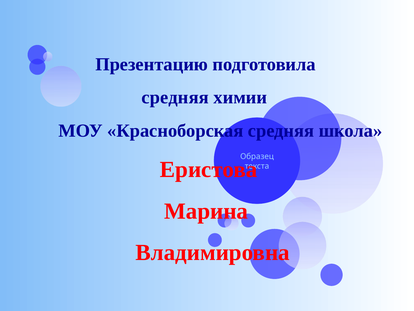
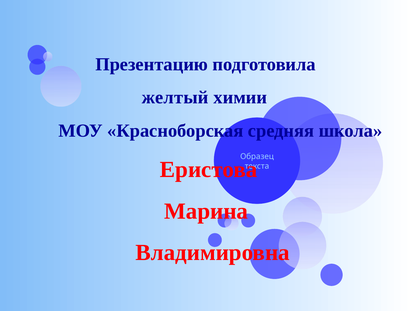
средняя: средняя -> желтый (175, 97)
